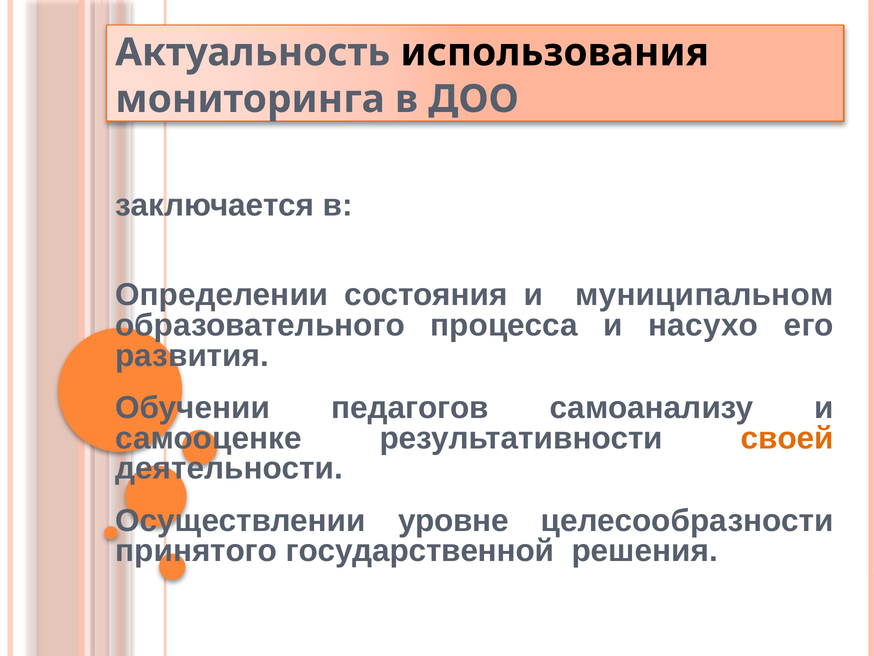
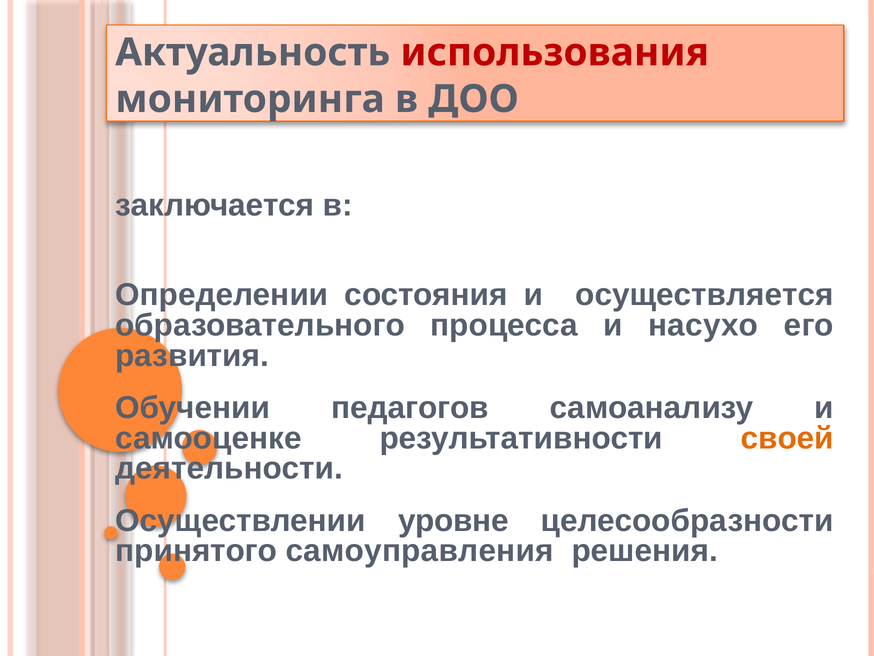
использования colour: black -> red (555, 52)
муниципальном: муниципальном -> осуществляется (704, 295)
государственной: государственной -> самоуправления (420, 550)
